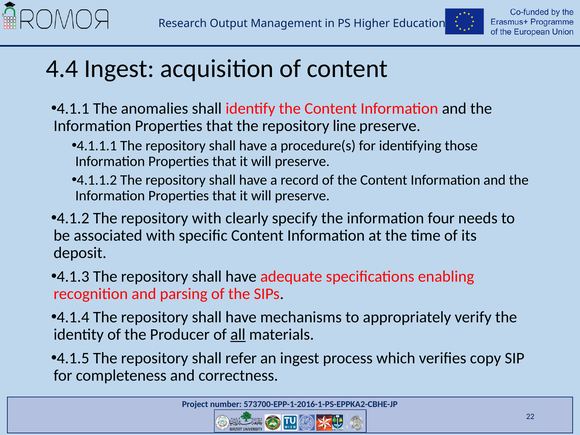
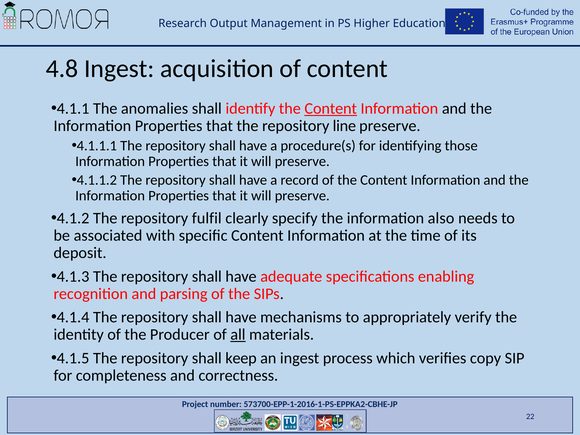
4.4: 4.4 -> 4.8 (62, 69)
Content underline: none -> present (331, 109)
repository with: with -> fulfil (207, 218)
four: four -> also (441, 218)
refer: refer -> keep (241, 358)
